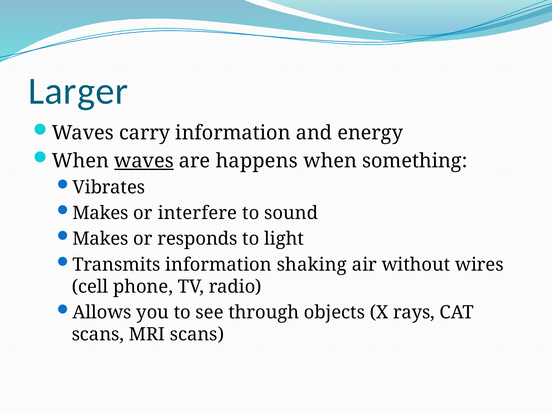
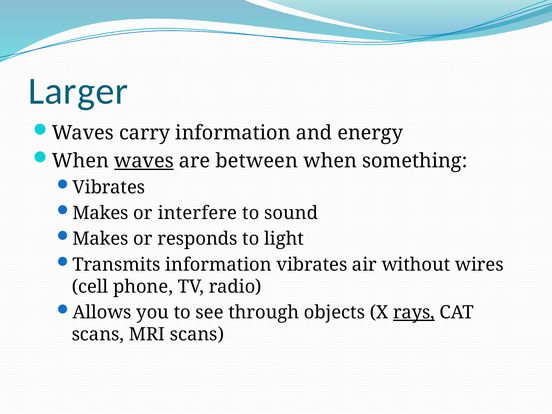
happens: happens -> between (257, 161)
information shaking: shaking -> vibrates (312, 265)
rays underline: none -> present (414, 312)
